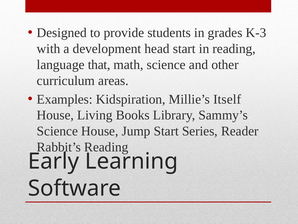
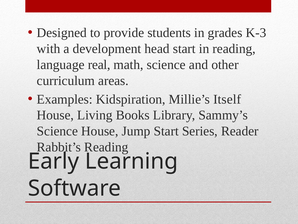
that: that -> real (99, 65)
